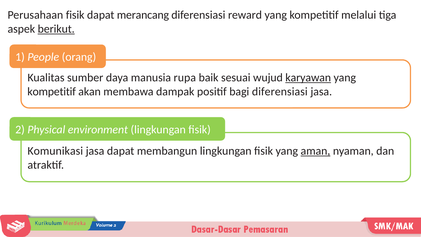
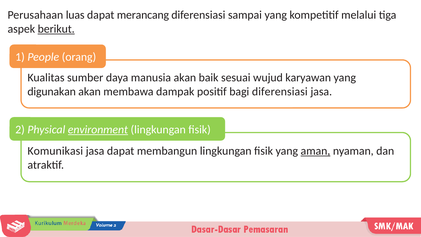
Perusahaan fisik: fisik -> luas (75, 15)
reward: reward -> sampai (245, 15)
manusia rupa: rupa -> akan (185, 78)
karyawan underline: present -> none (308, 78)
kompetitif: kompetitif -> digunakan (52, 92)
environment underline: none -> present (98, 130)
